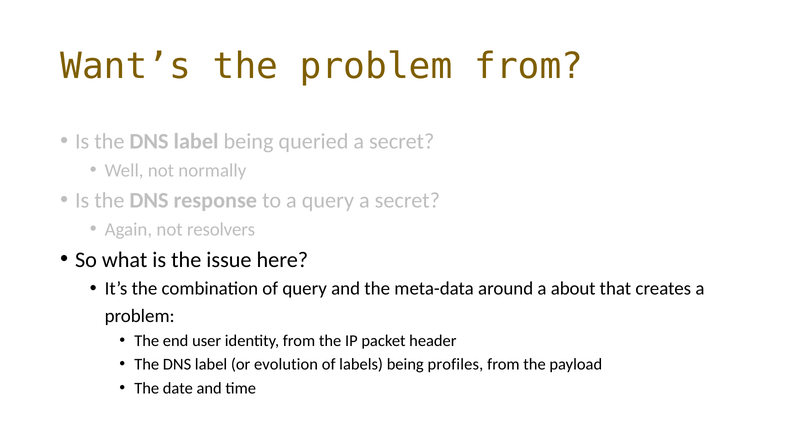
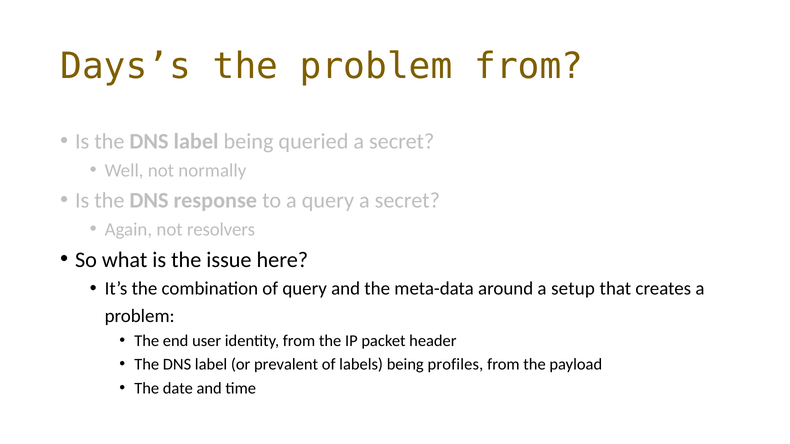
Want’s: Want’s -> Days’s (126, 66)
about: about -> setup (573, 289)
evolution: evolution -> prevalent (286, 365)
